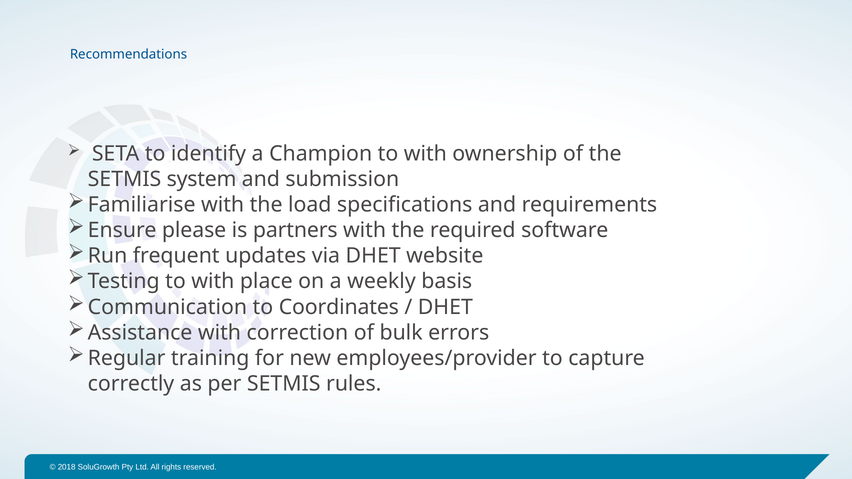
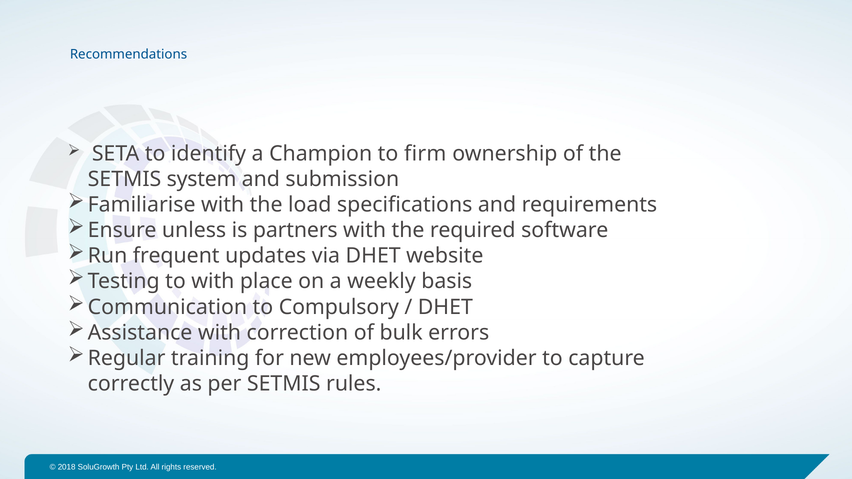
Champion to with: with -> firm (425, 154)
please: please -> unless (194, 230)
Coordinates: Coordinates -> Compulsory (339, 307)
